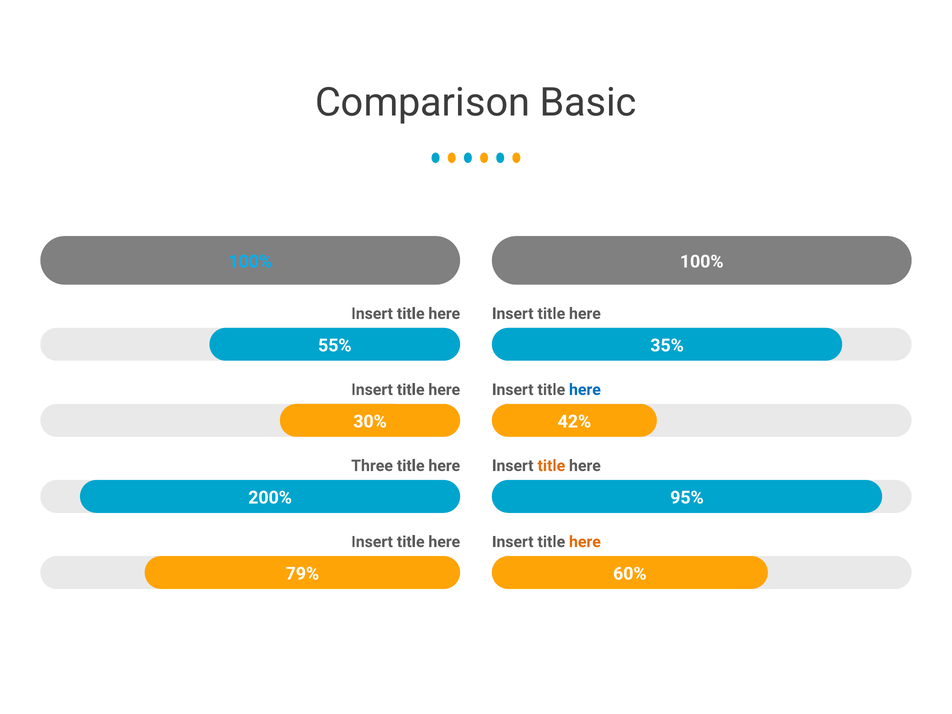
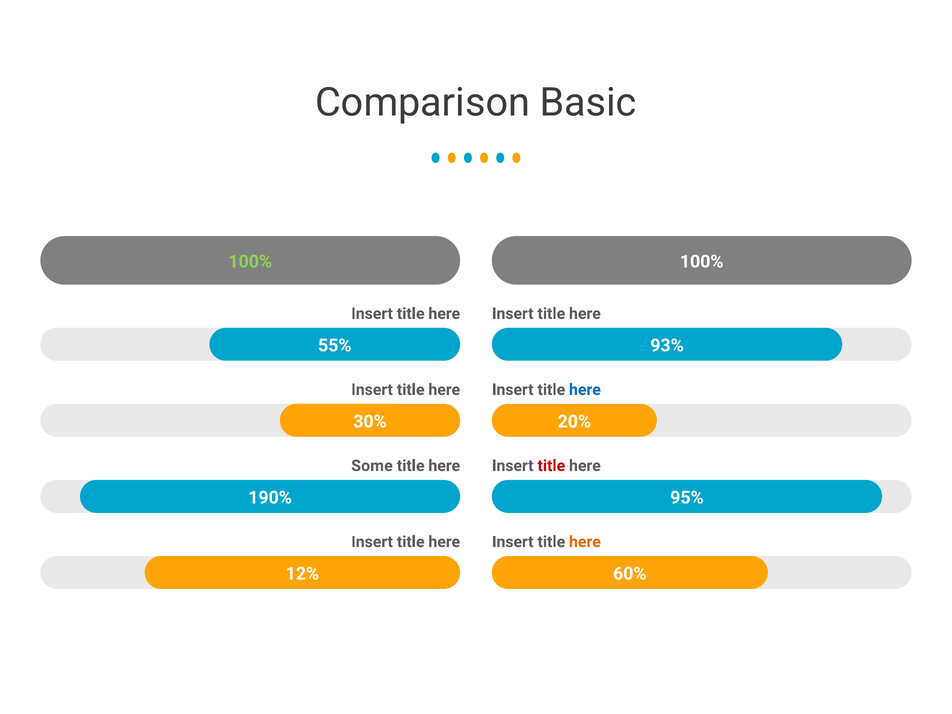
100% colour: light blue -> light green (250, 262)
35%: 35% -> 93% (667, 345)
42%: 42% -> 20% (574, 422)
Three: Three -> Some (372, 466)
title colour: orange -> red (551, 466)
200%: 200% -> 190% (270, 498)
79%: 79% -> 12% (302, 574)
